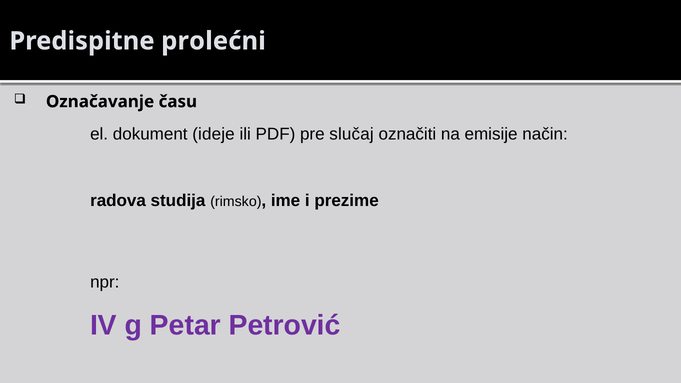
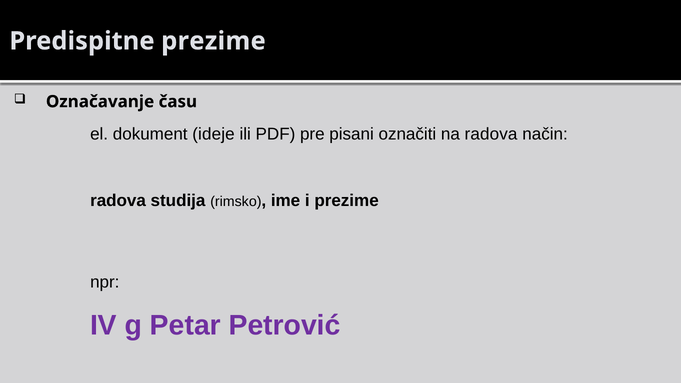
Predispitne prolećni: prolećni -> prezime (213, 41)
slučaj: slučaj -> pisani (352, 134)
na emisije: emisije -> radova (491, 134)
